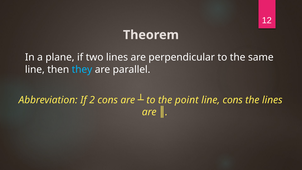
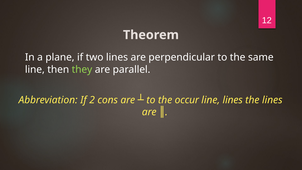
they colour: light blue -> light green (82, 69)
point: point -> occur (187, 100)
line cons: cons -> lines (233, 100)
